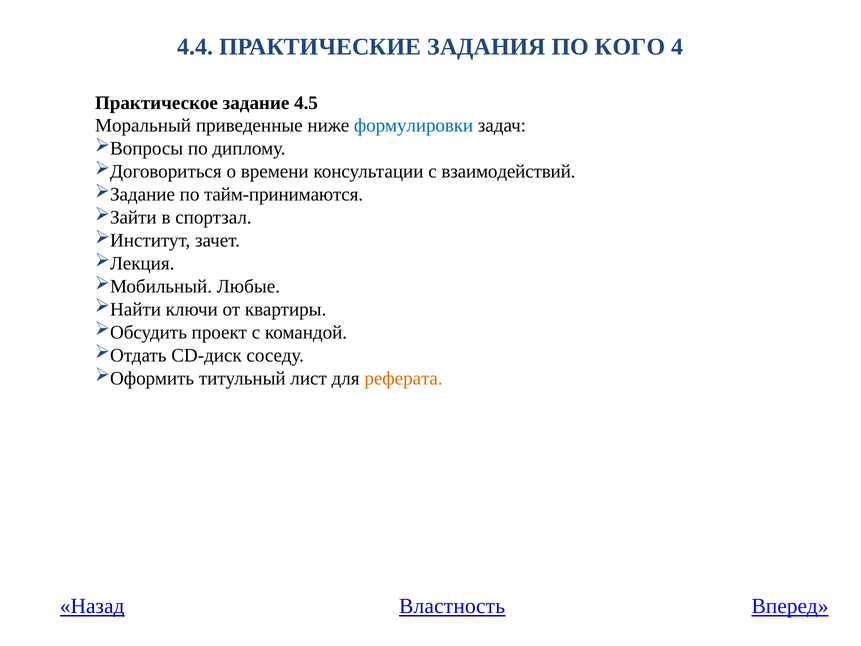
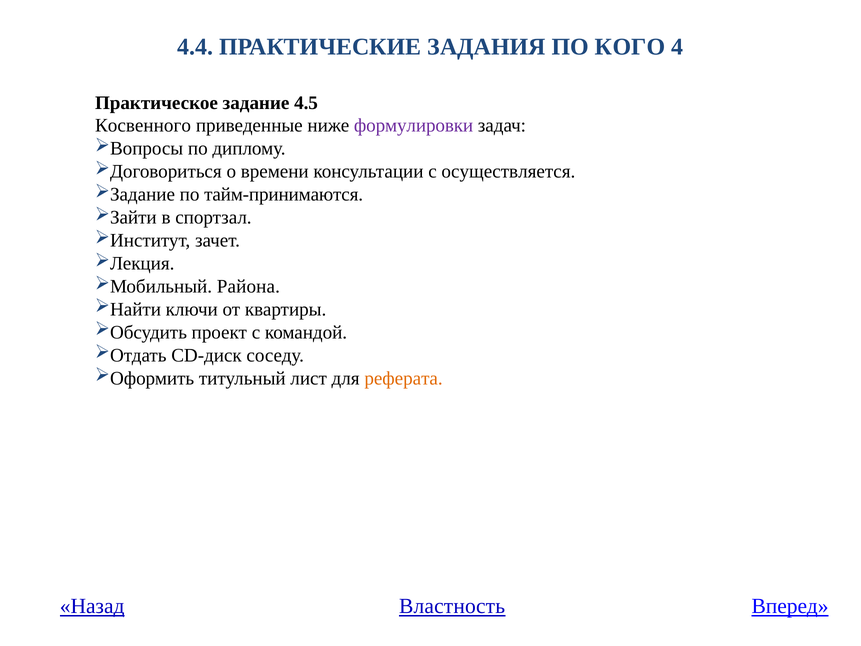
Моральный: Моральный -> Косвенного (143, 126)
формулировки colour: blue -> purple (414, 126)
взаимодействий: взаимодействий -> осуществляется (508, 172)
Любые: Любые -> Района (248, 286)
